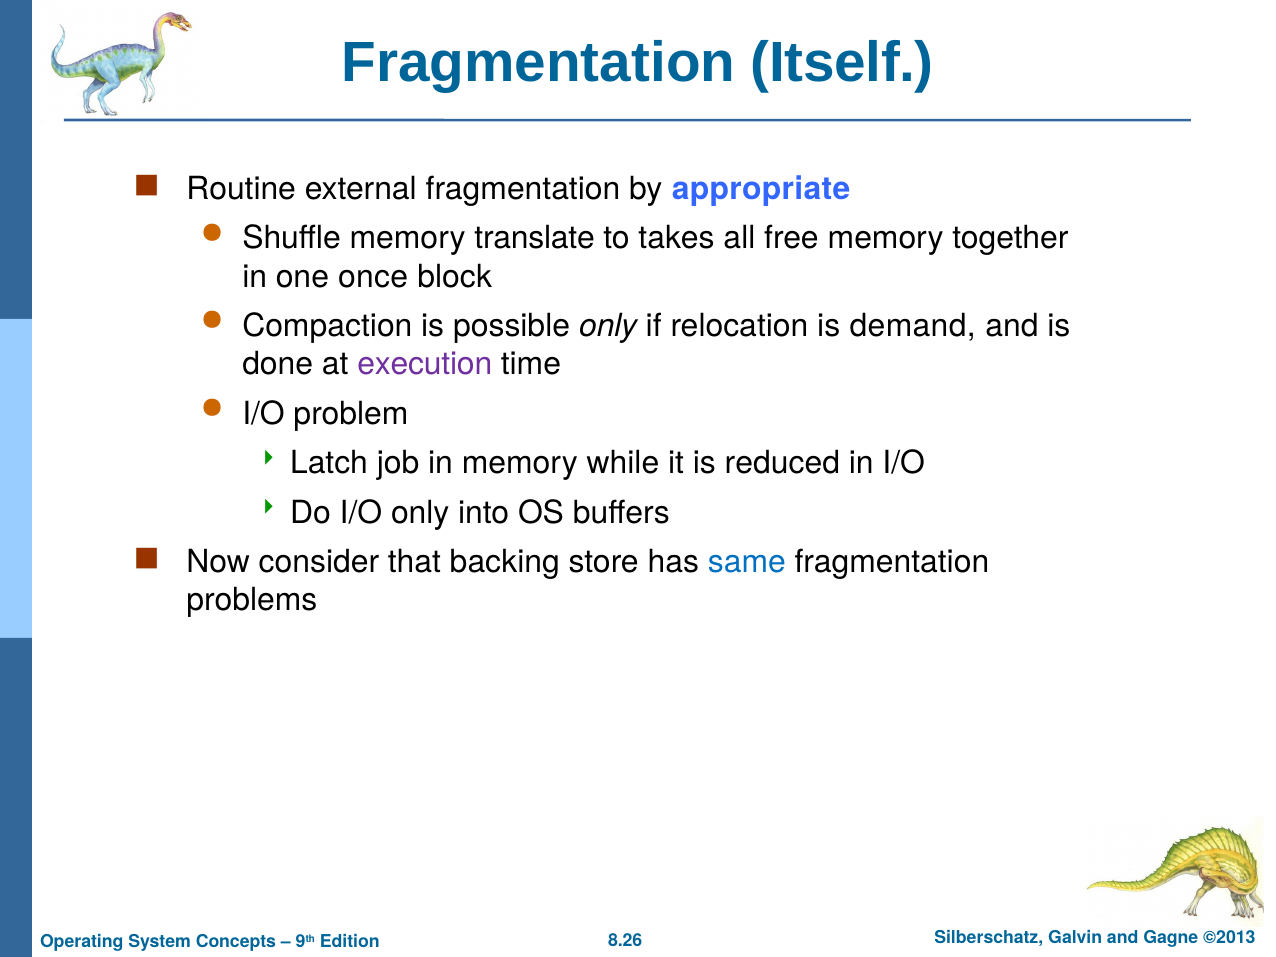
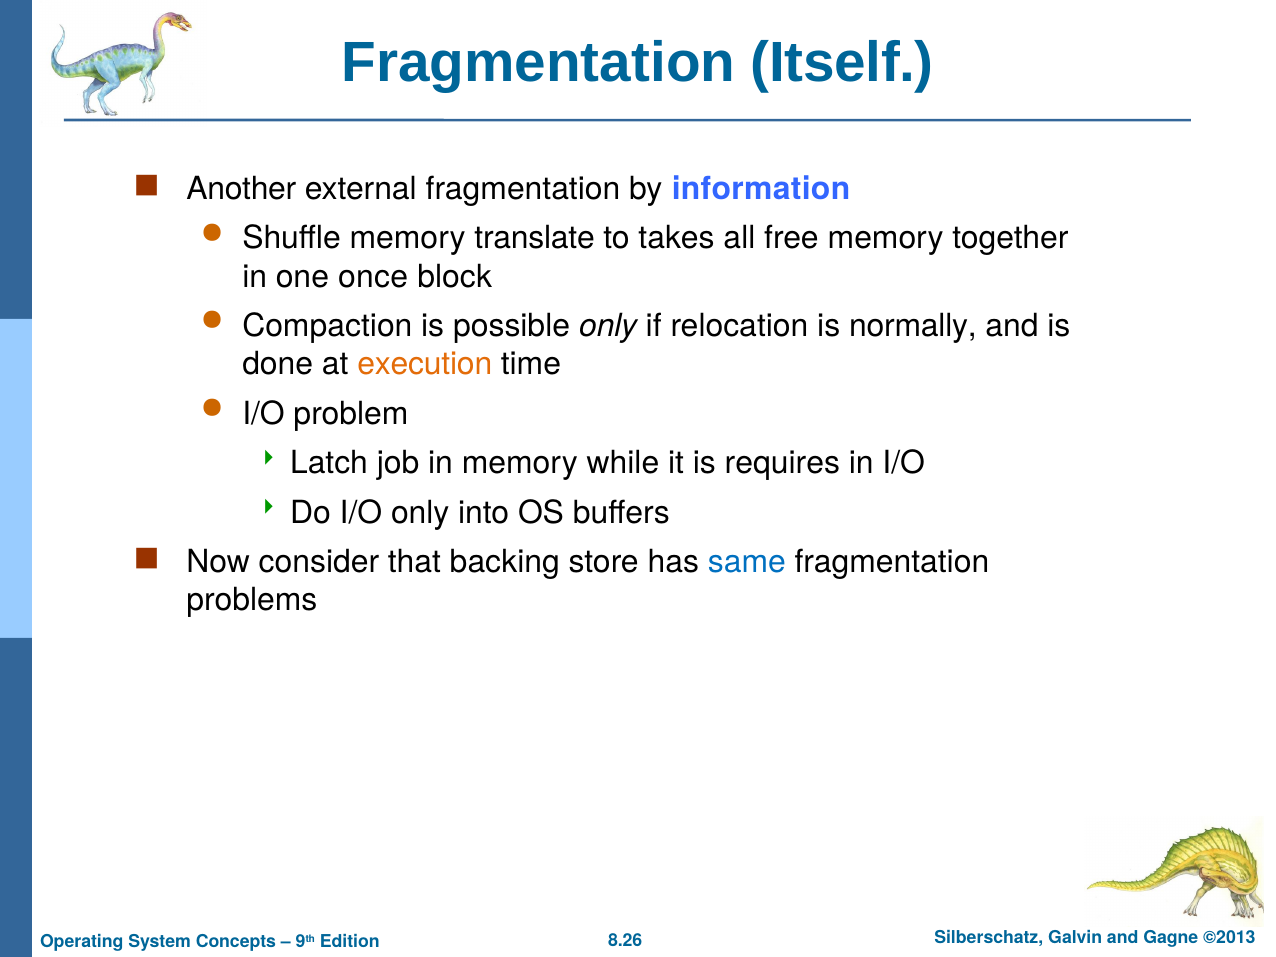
Routine: Routine -> Another (241, 189)
appropriate: appropriate -> information (761, 189)
demand: demand -> normally (913, 326)
execution colour: purple -> orange (425, 364)
reduced: reduced -> requires (782, 463)
